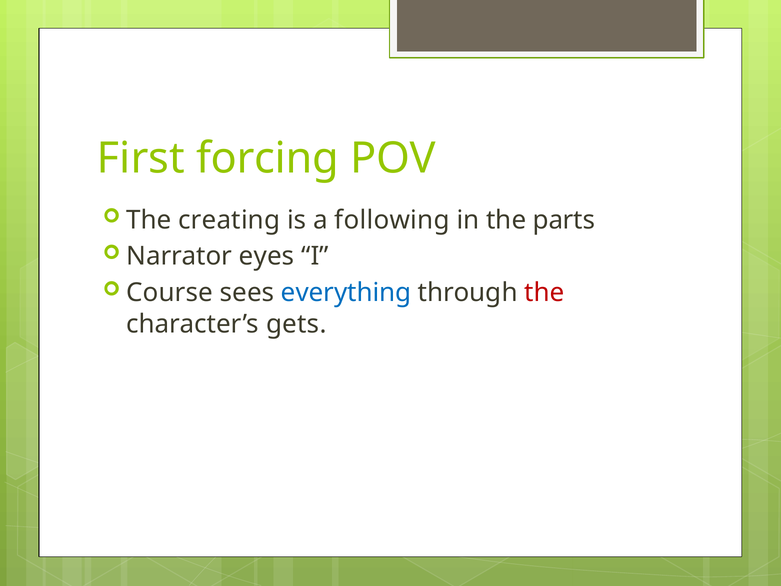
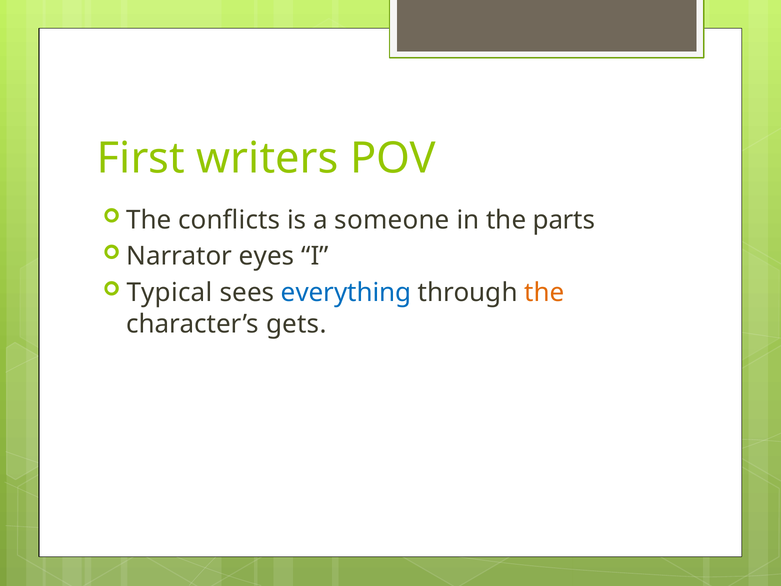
forcing: forcing -> writers (267, 158)
creating: creating -> conflicts (229, 220)
following: following -> someone (392, 220)
Course: Course -> Typical (170, 293)
the colour: red -> orange (544, 293)
